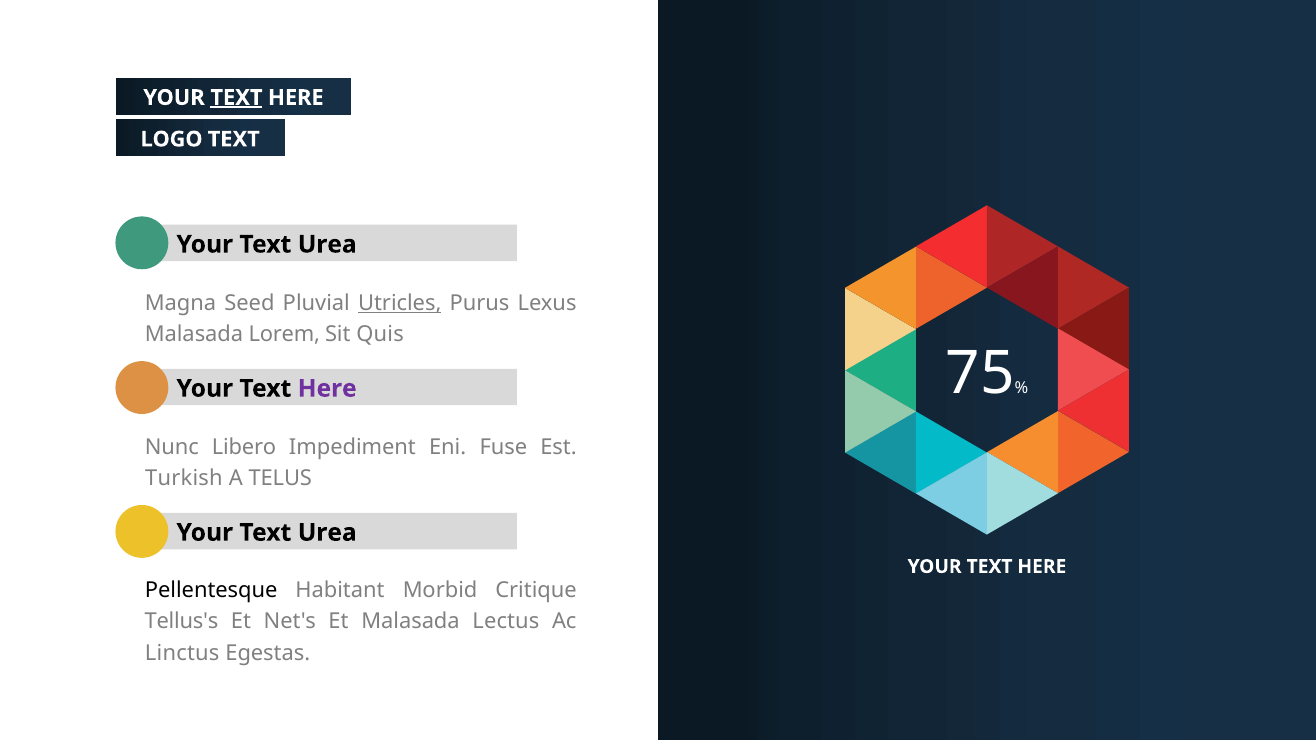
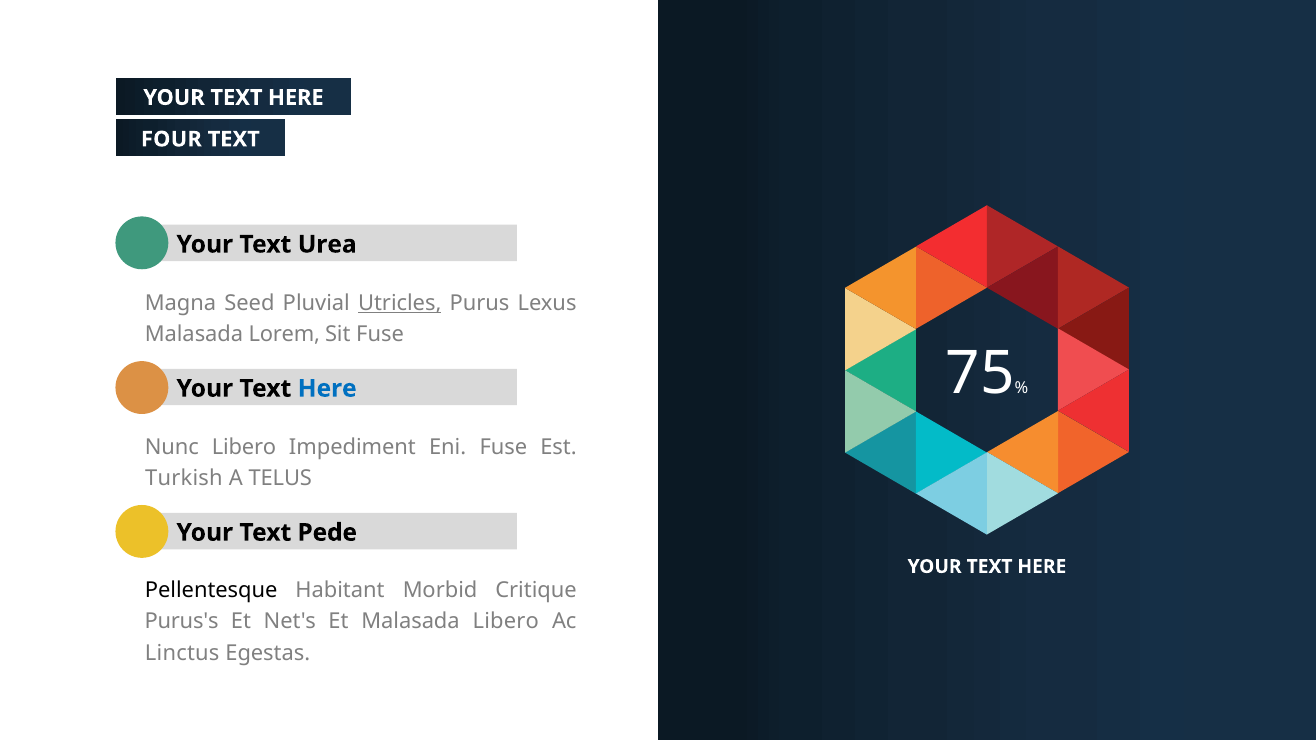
TEXT underline: present -> none (236, 98)
LOGO: LOGO -> FOUR (171, 139)
Sit Quis: Quis -> Fuse (380, 334)
Here colour: purple -> blue (327, 389)
Urea: Urea -> Pede (327, 533)
Tellus's: Tellus's -> Purus's (182, 622)
Malasada Lectus: Lectus -> Libero (506, 622)
